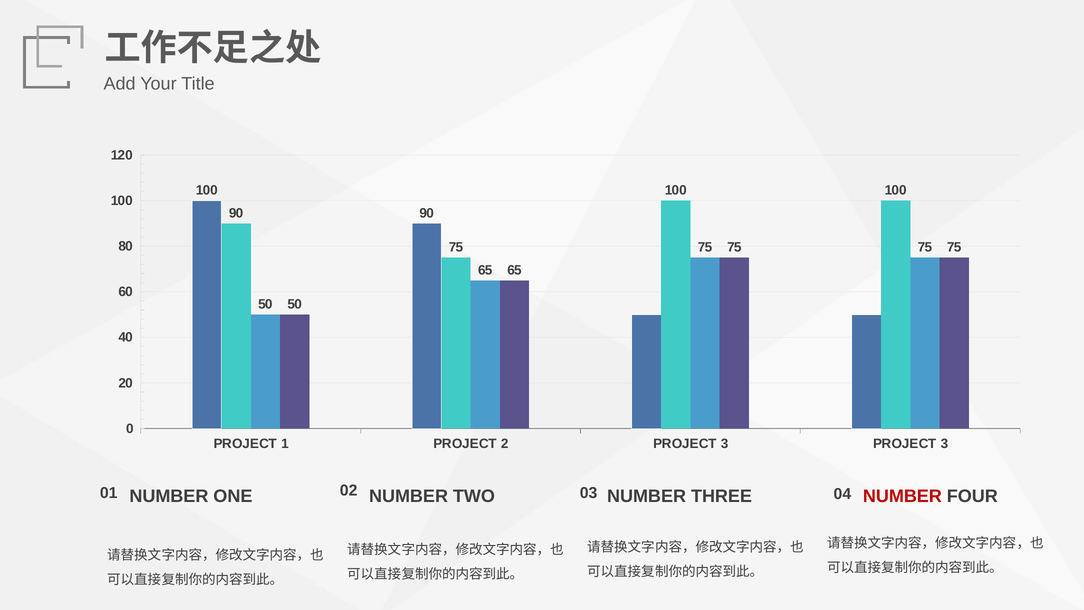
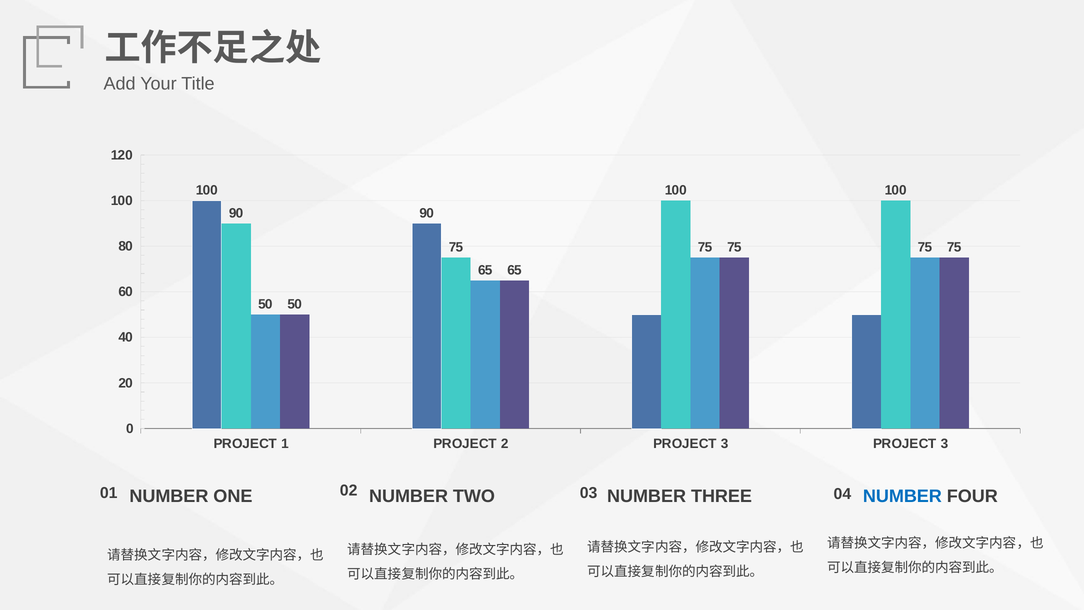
NUMBER colour: red -> blue (902, 496)
